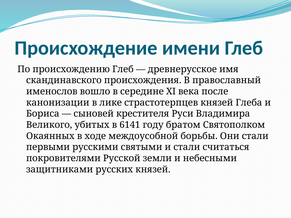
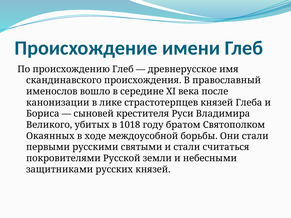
6141: 6141 -> 1018 (130, 125)
